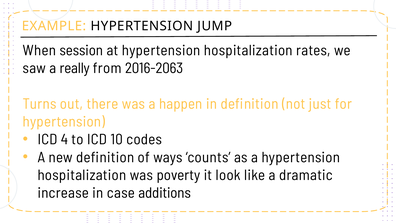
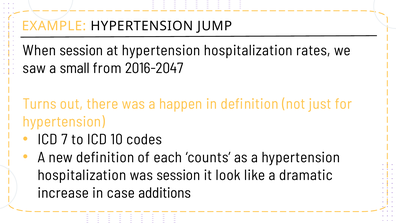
really: really -> small (75, 68)
2016-2063: 2016-2063 -> 2016-2047 (154, 68)
4: 4 -> 7 (64, 139)
ways: ways -> each (168, 157)
was poverty: poverty -> session (178, 175)
